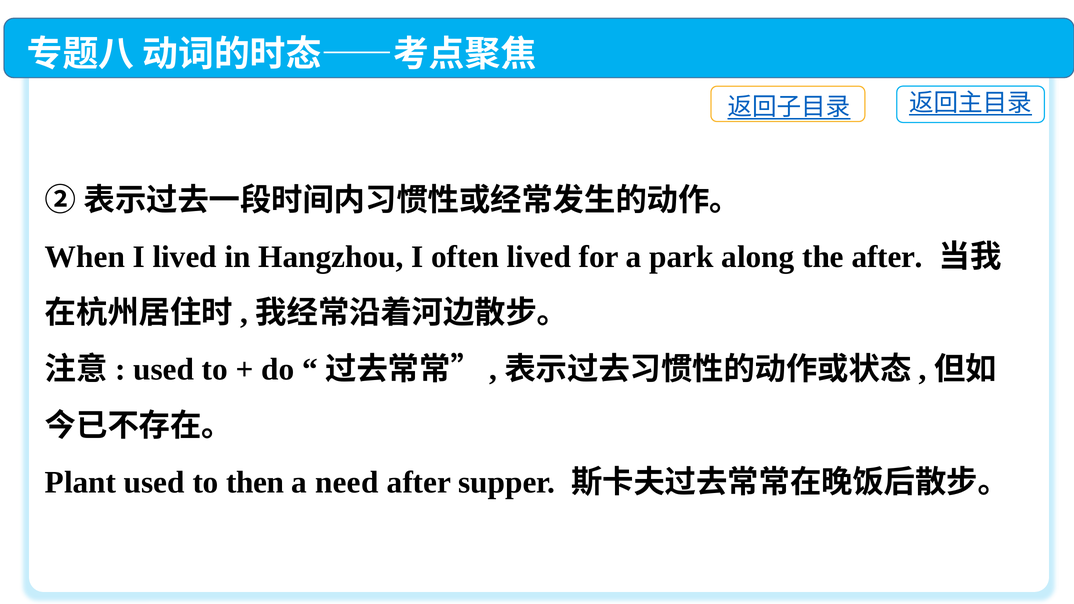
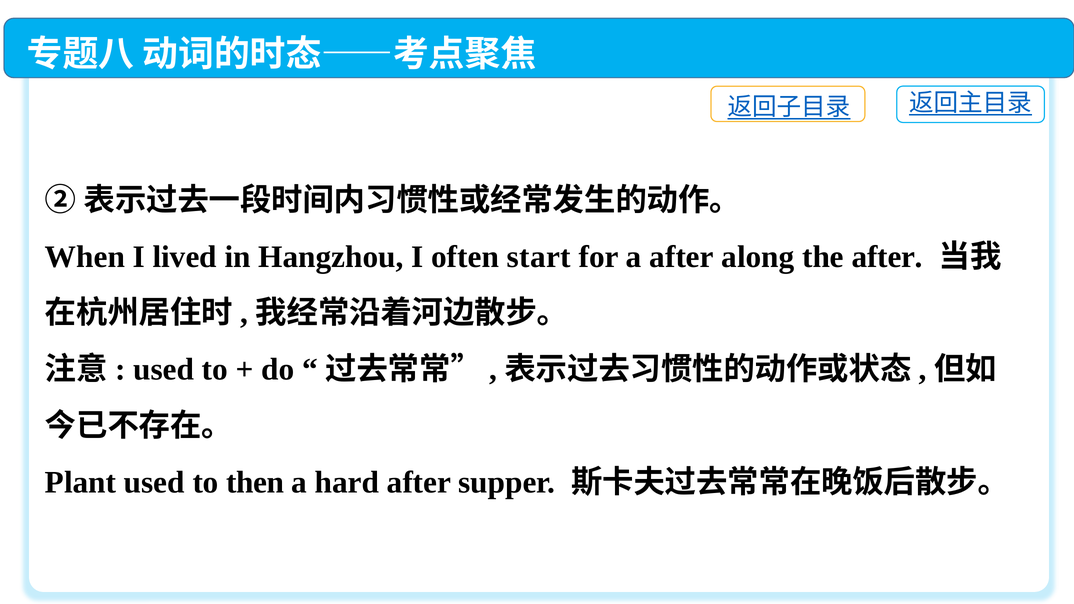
often lived: lived -> start (539, 257)
a park: park -> after (682, 257)
need: need -> hard (347, 482)
